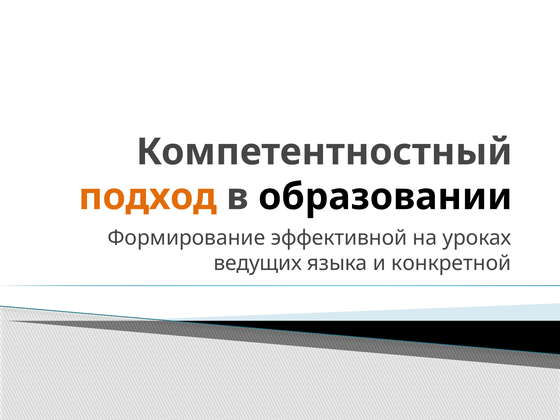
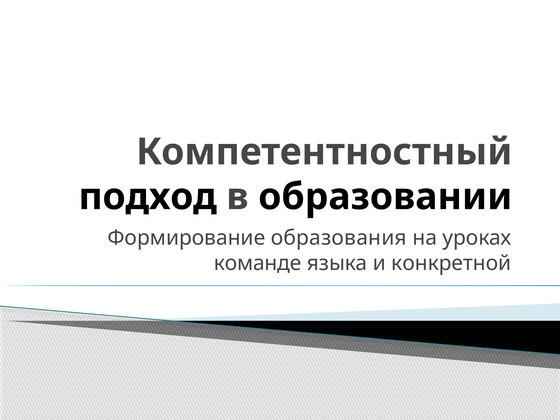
подход colour: orange -> black (148, 197)
эффективной: эффективной -> образования (339, 238)
ведущих: ведущих -> команде (258, 263)
